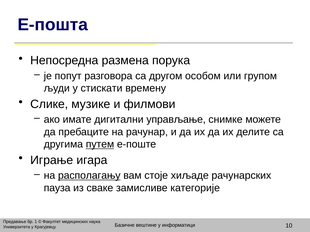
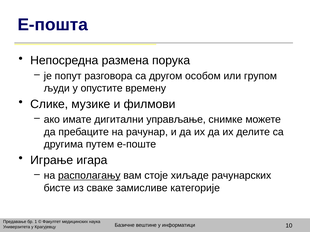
стискати: стискати -> опустите (102, 88)
путем underline: present -> none (100, 145)
пауза: пауза -> бисте (57, 188)
